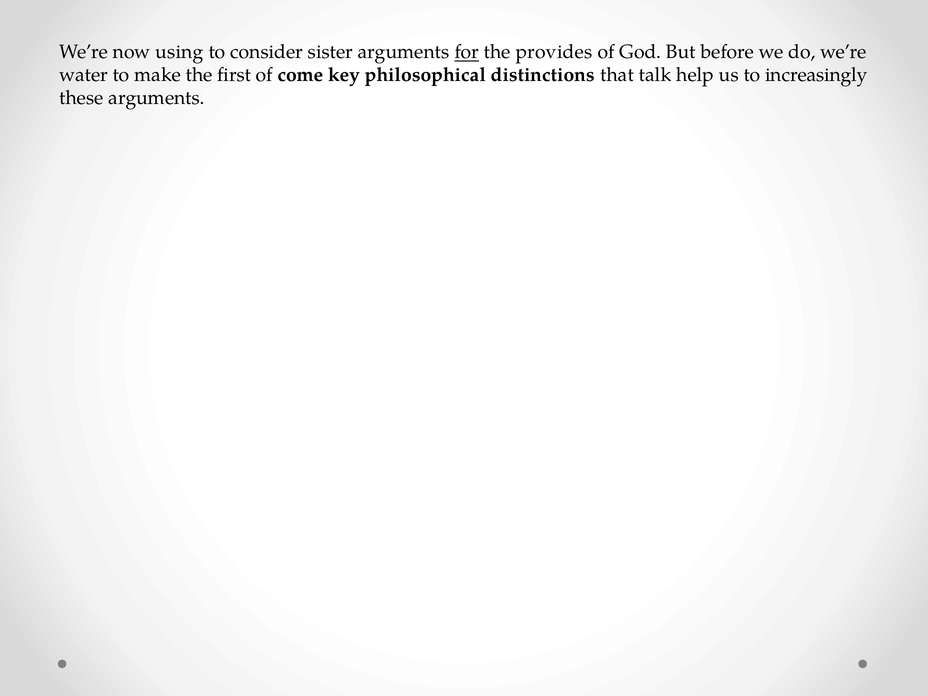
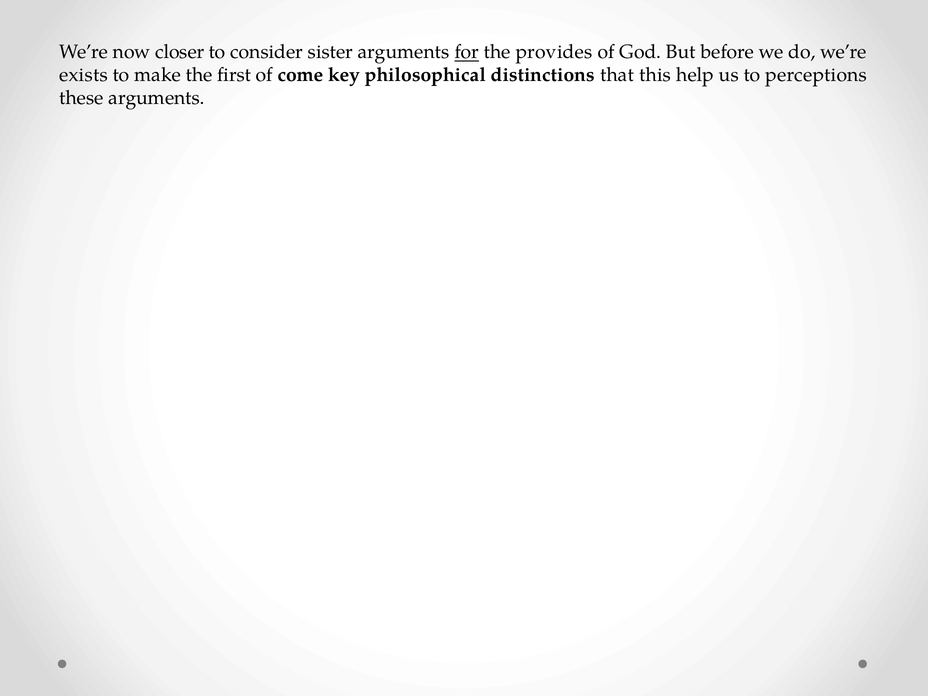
using: using -> closer (180, 52)
water: water -> exists (83, 75)
talk: talk -> this (655, 75)
increasingly: increasingly -> perceptions (816, 75)
